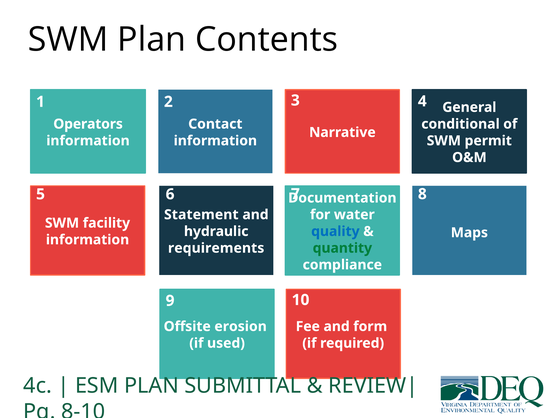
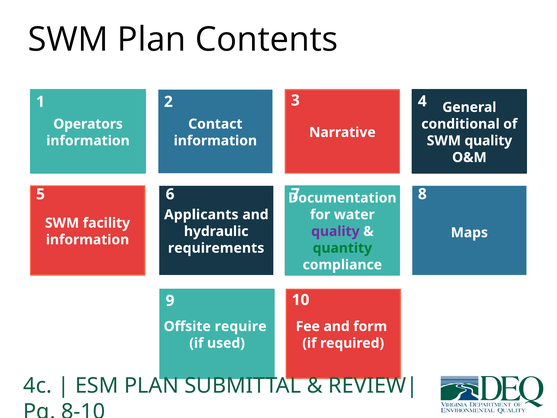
SWM permit: permit -> quality (488, 141)
Statement: Statement -> Applicants (201, 215)
quality colour: blue -> purple (335, 231)
erosion: erosion -> require (241, 326)
